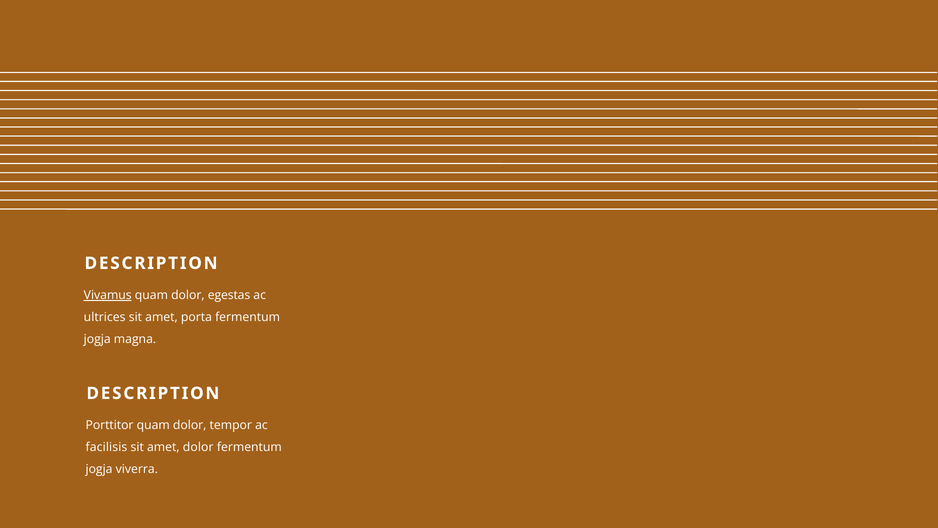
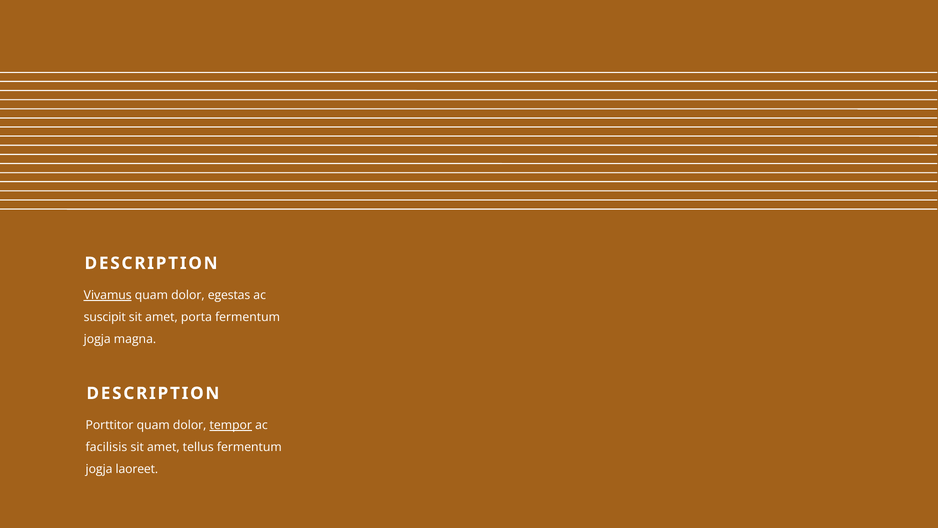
ultrices: ultrices -> suscipit (105, 317)
tempor underline: none -> present (231, 425)
amet dolor: dolor -> tellus (198, 447)
viverra: viverra -> laoreet (137, 469)
